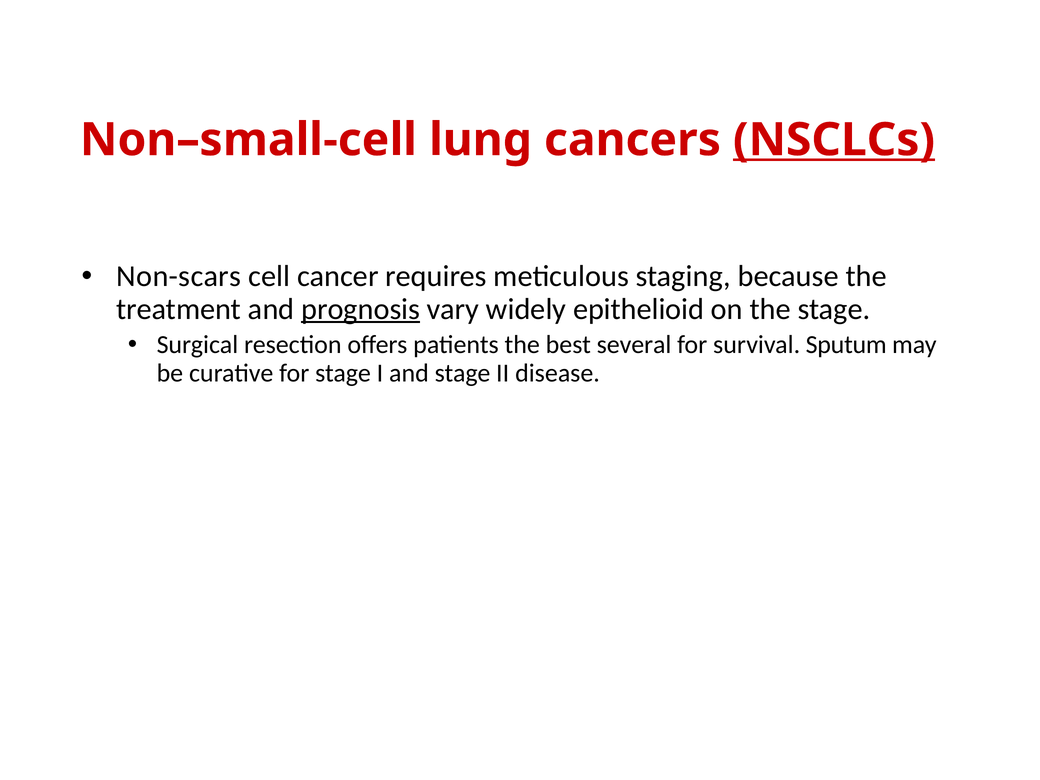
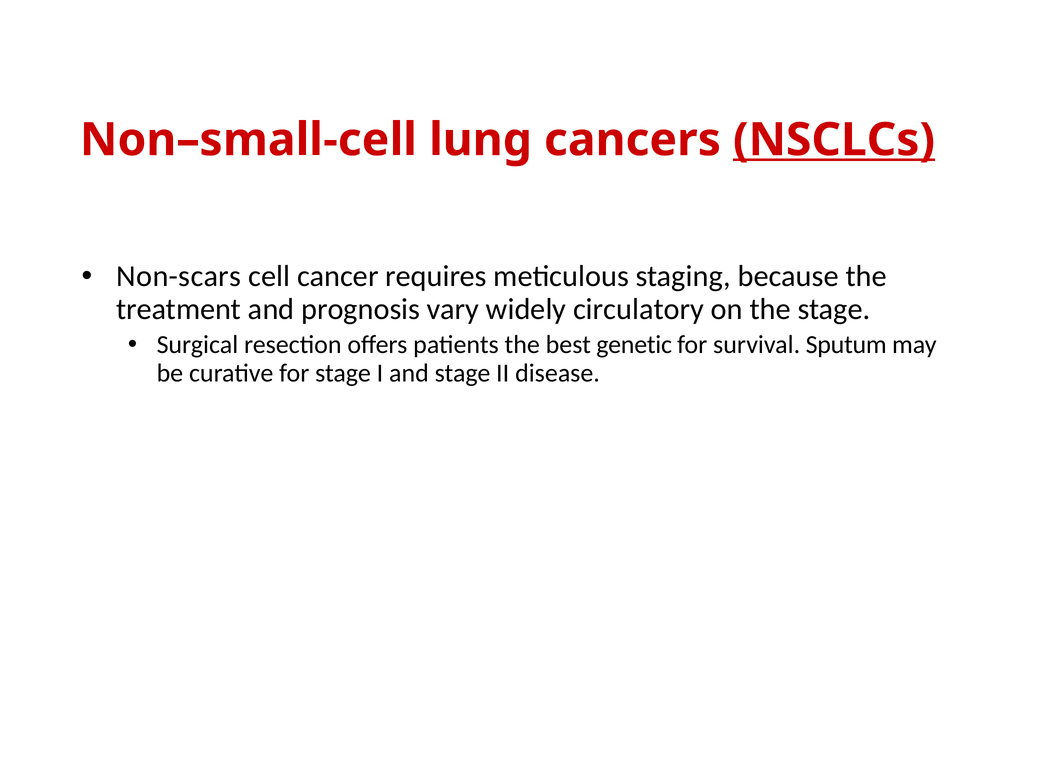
prognosis underline: present -> none (361, 309)
epithelioid: epithelioid -> circulatory (639, 309)
several: several -> genetic (634, 345)
